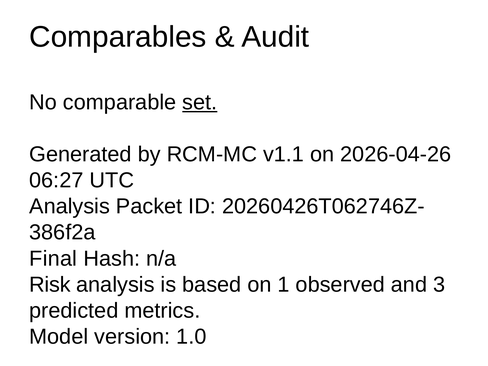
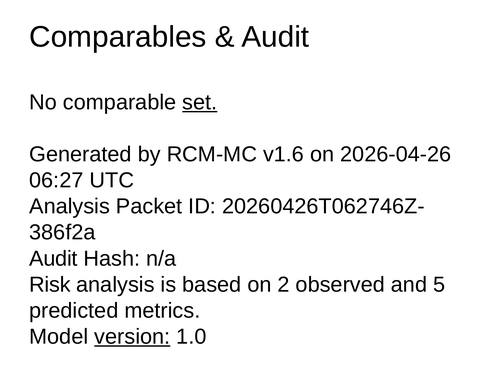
v1.1: v1.1 -> v1.6 (284, 154)
Final: Final -> Audit (53, 259)
1: 1 -> 2 (284, 285)
3: 3 -> 5 (439, 285)
version underline: none -> present (132, 337)
